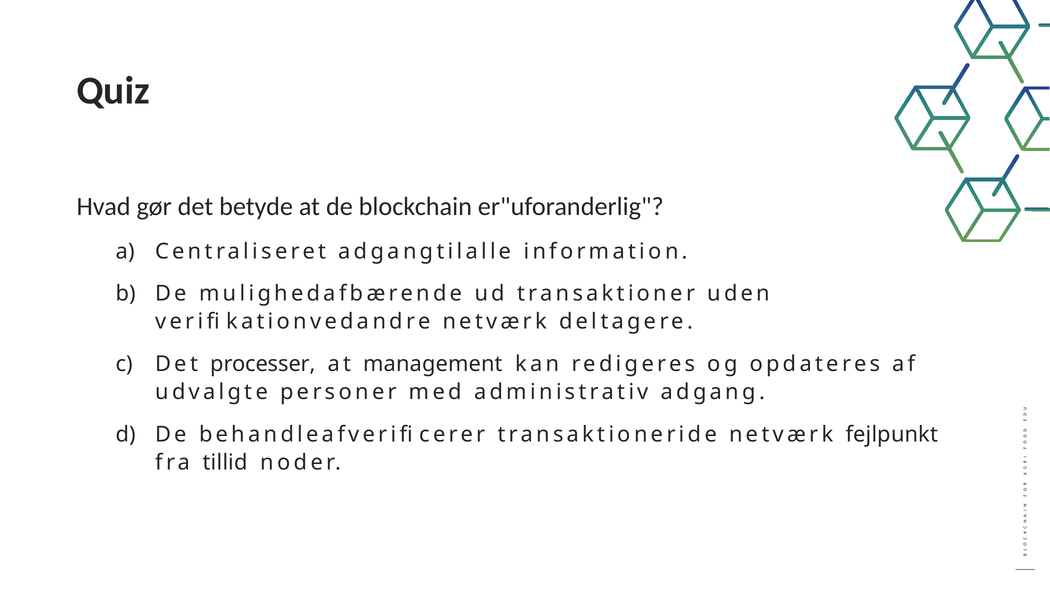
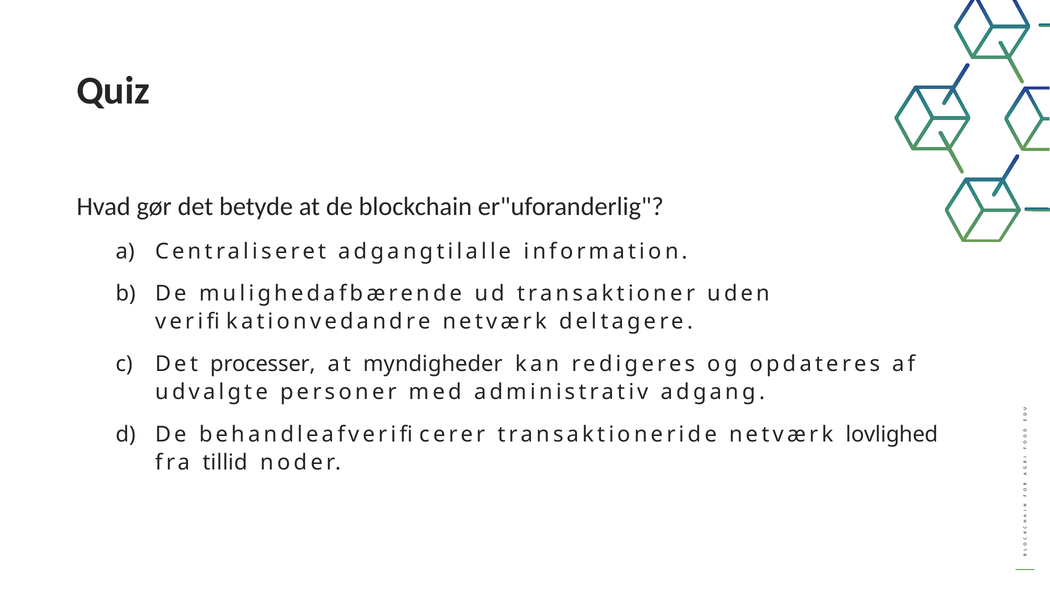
management: management -> myndigheder (433, 364)
fejlpunkt: fejlpunkt -> lovlighed (892, 434)
